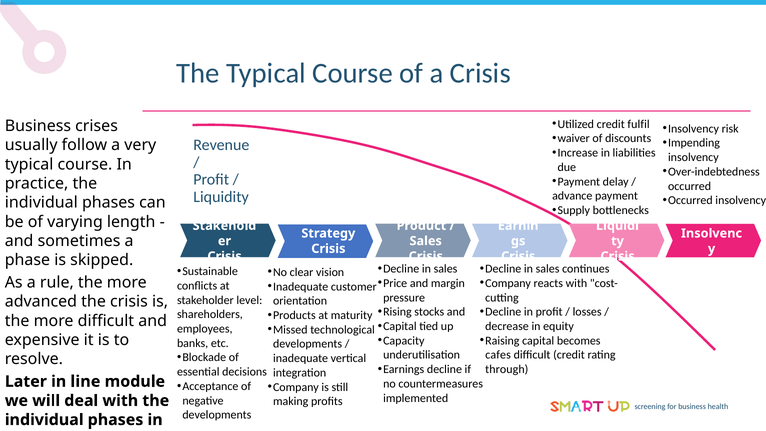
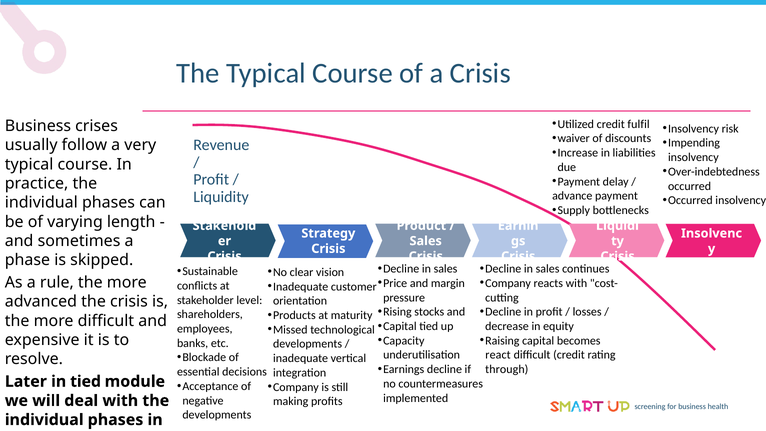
cafes: cafes -> react (498, 355)
in line: line -> tied (86, 381)
